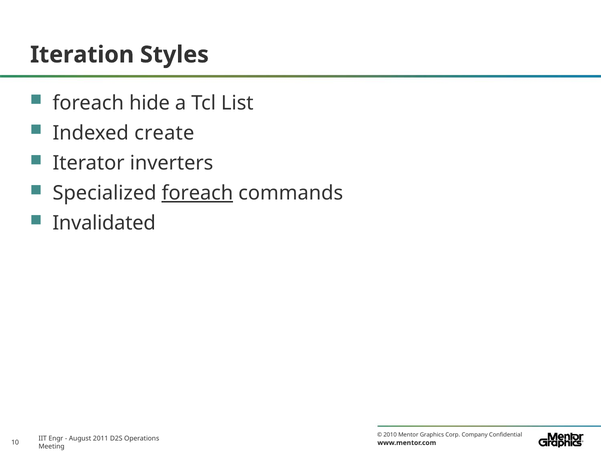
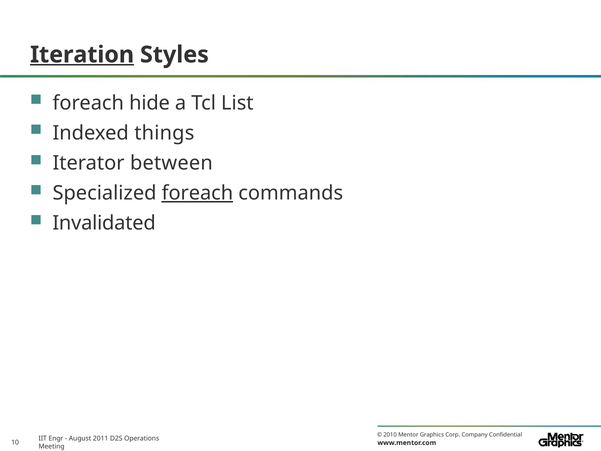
Iteration underline: none -> present (82, 55)
create: create -> things (164, 133)
inverters: inverters -> between (171, 163)
